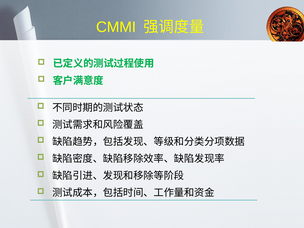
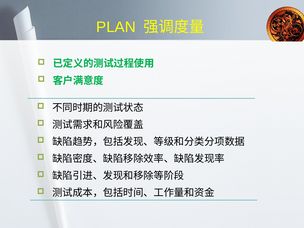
CMMI: CMMI -> PLAN (116, 27)
